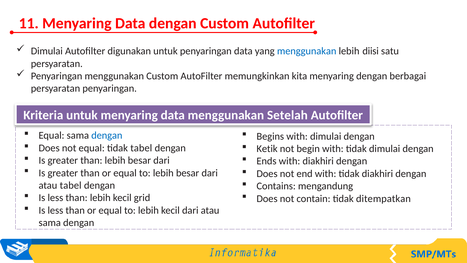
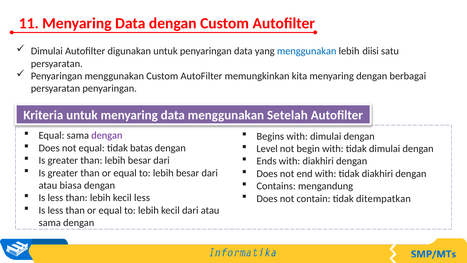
dengan colour: blue -> purple (107, 135)
tidak tabel: tabel -> batas (141, 148)
Ketik: Ketik -> Level (267, 149)
atau tabel: tabel -> biasa (71, 185)
kecil grid: grid -> less (142, 198)
